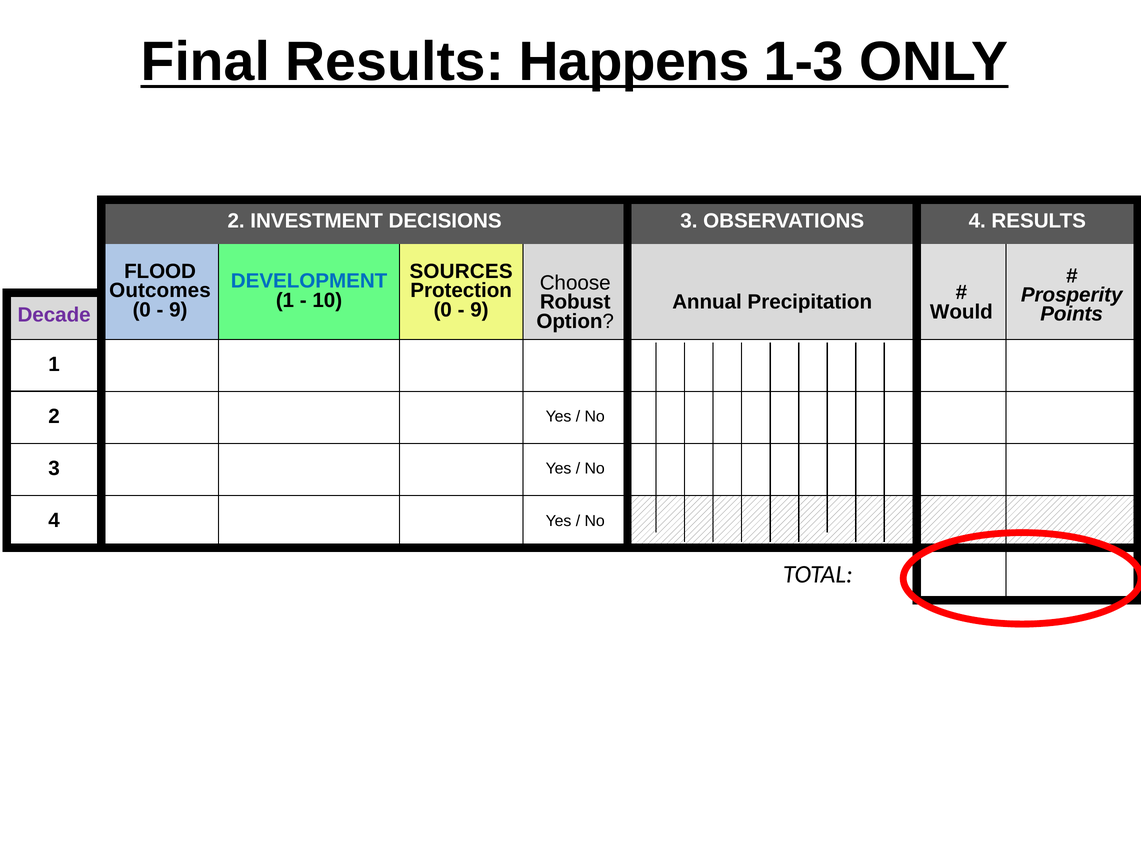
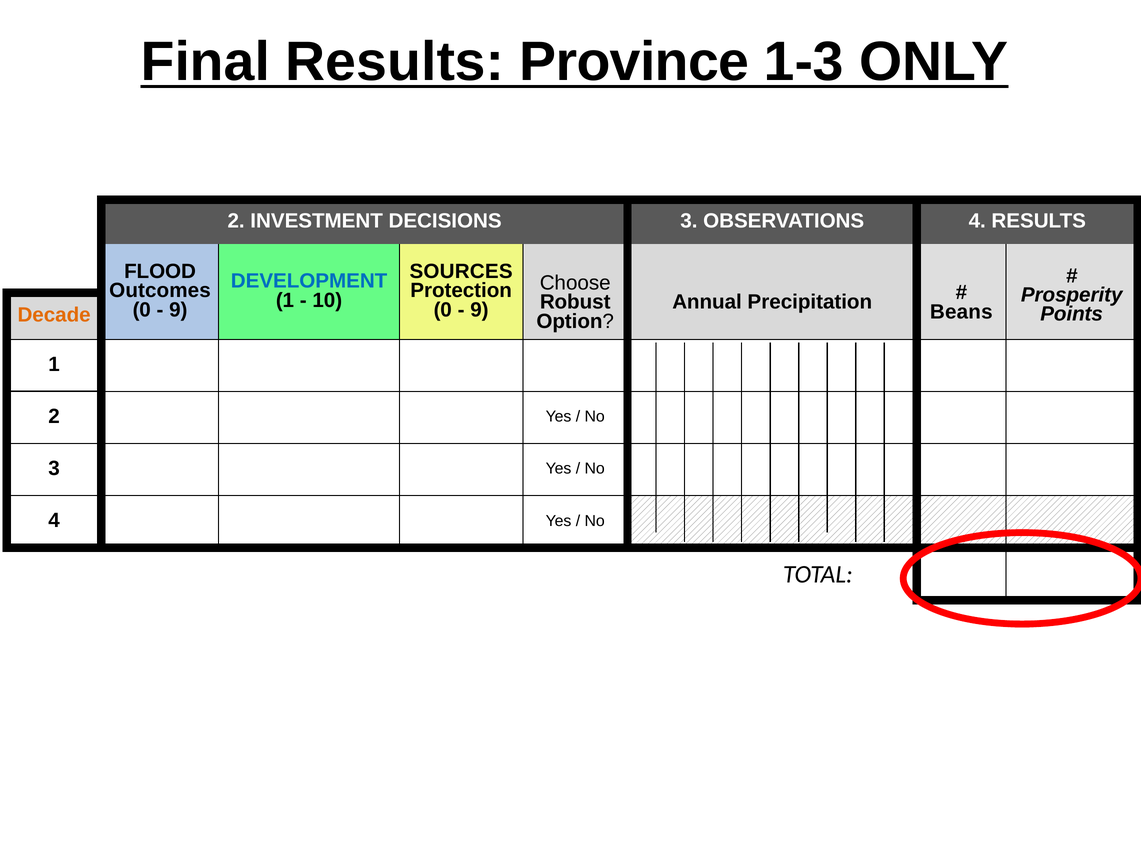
Happens: Happens -> Province (634, 62)
Would: Would -> Beans (961, 312)
Decade colour: purple -> orange (54, 315)
